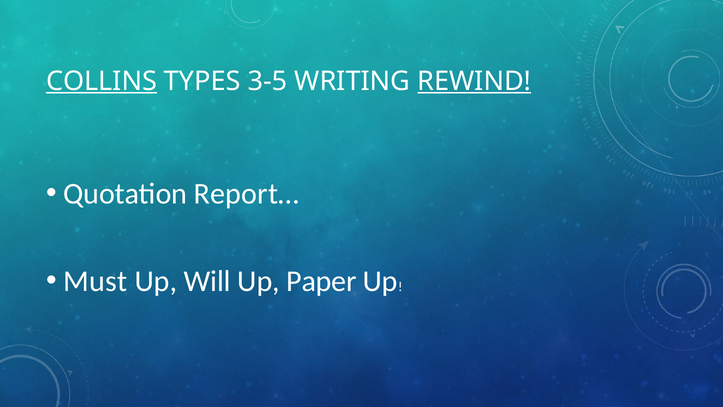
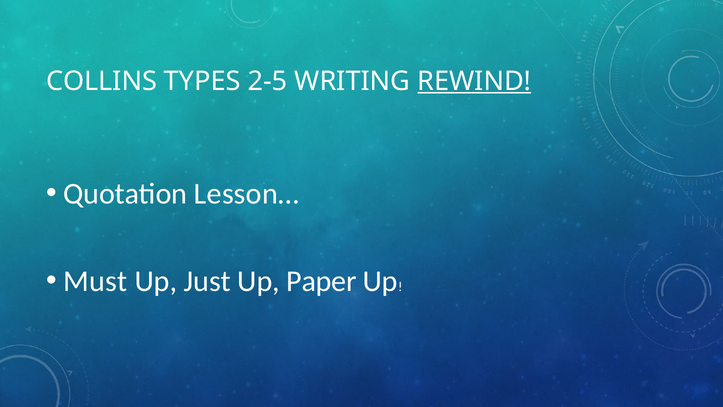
COLLINS underline: present -> none (102, 81)
3-5: 3-5 -> 2-5 (268, 81)
Report…: Report… -> Lesson… (246, 194)
Will: Will -> Just (207, 281)
